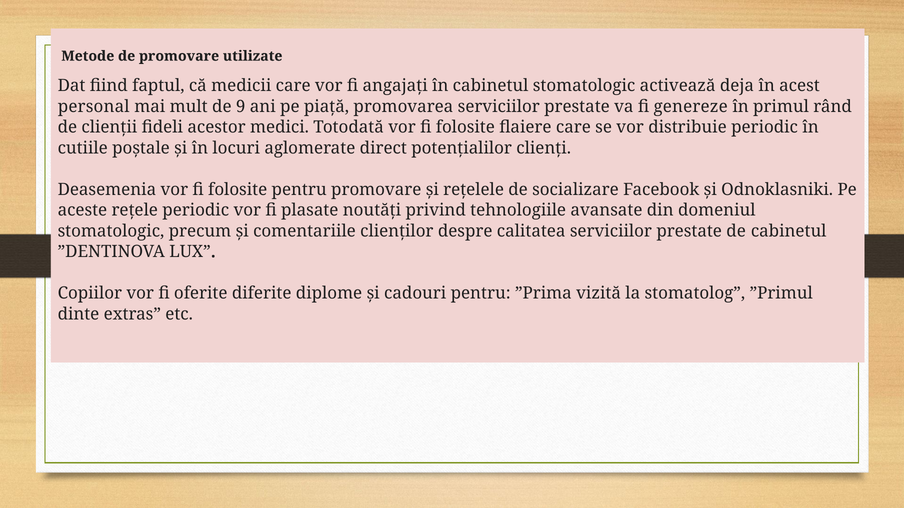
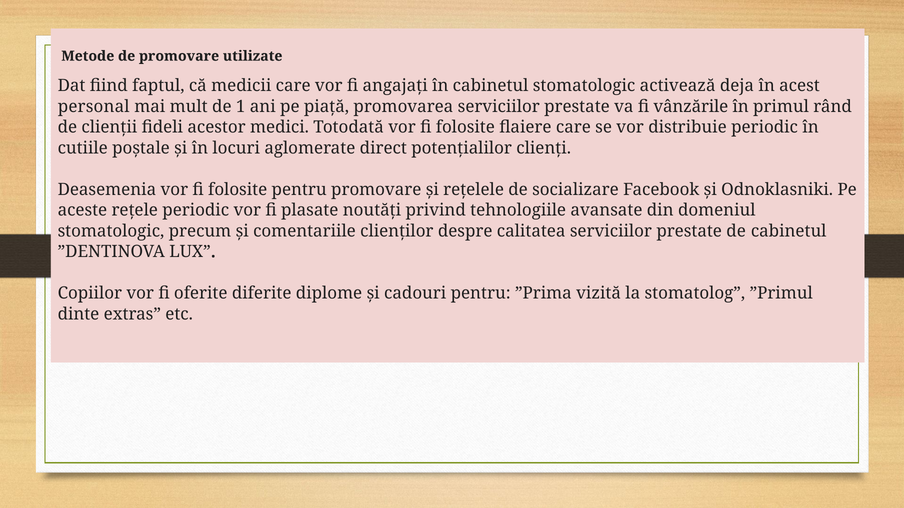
9: 9 -> 1 (241, 107)
genereze: genereze -> vânzările (691, 107)
